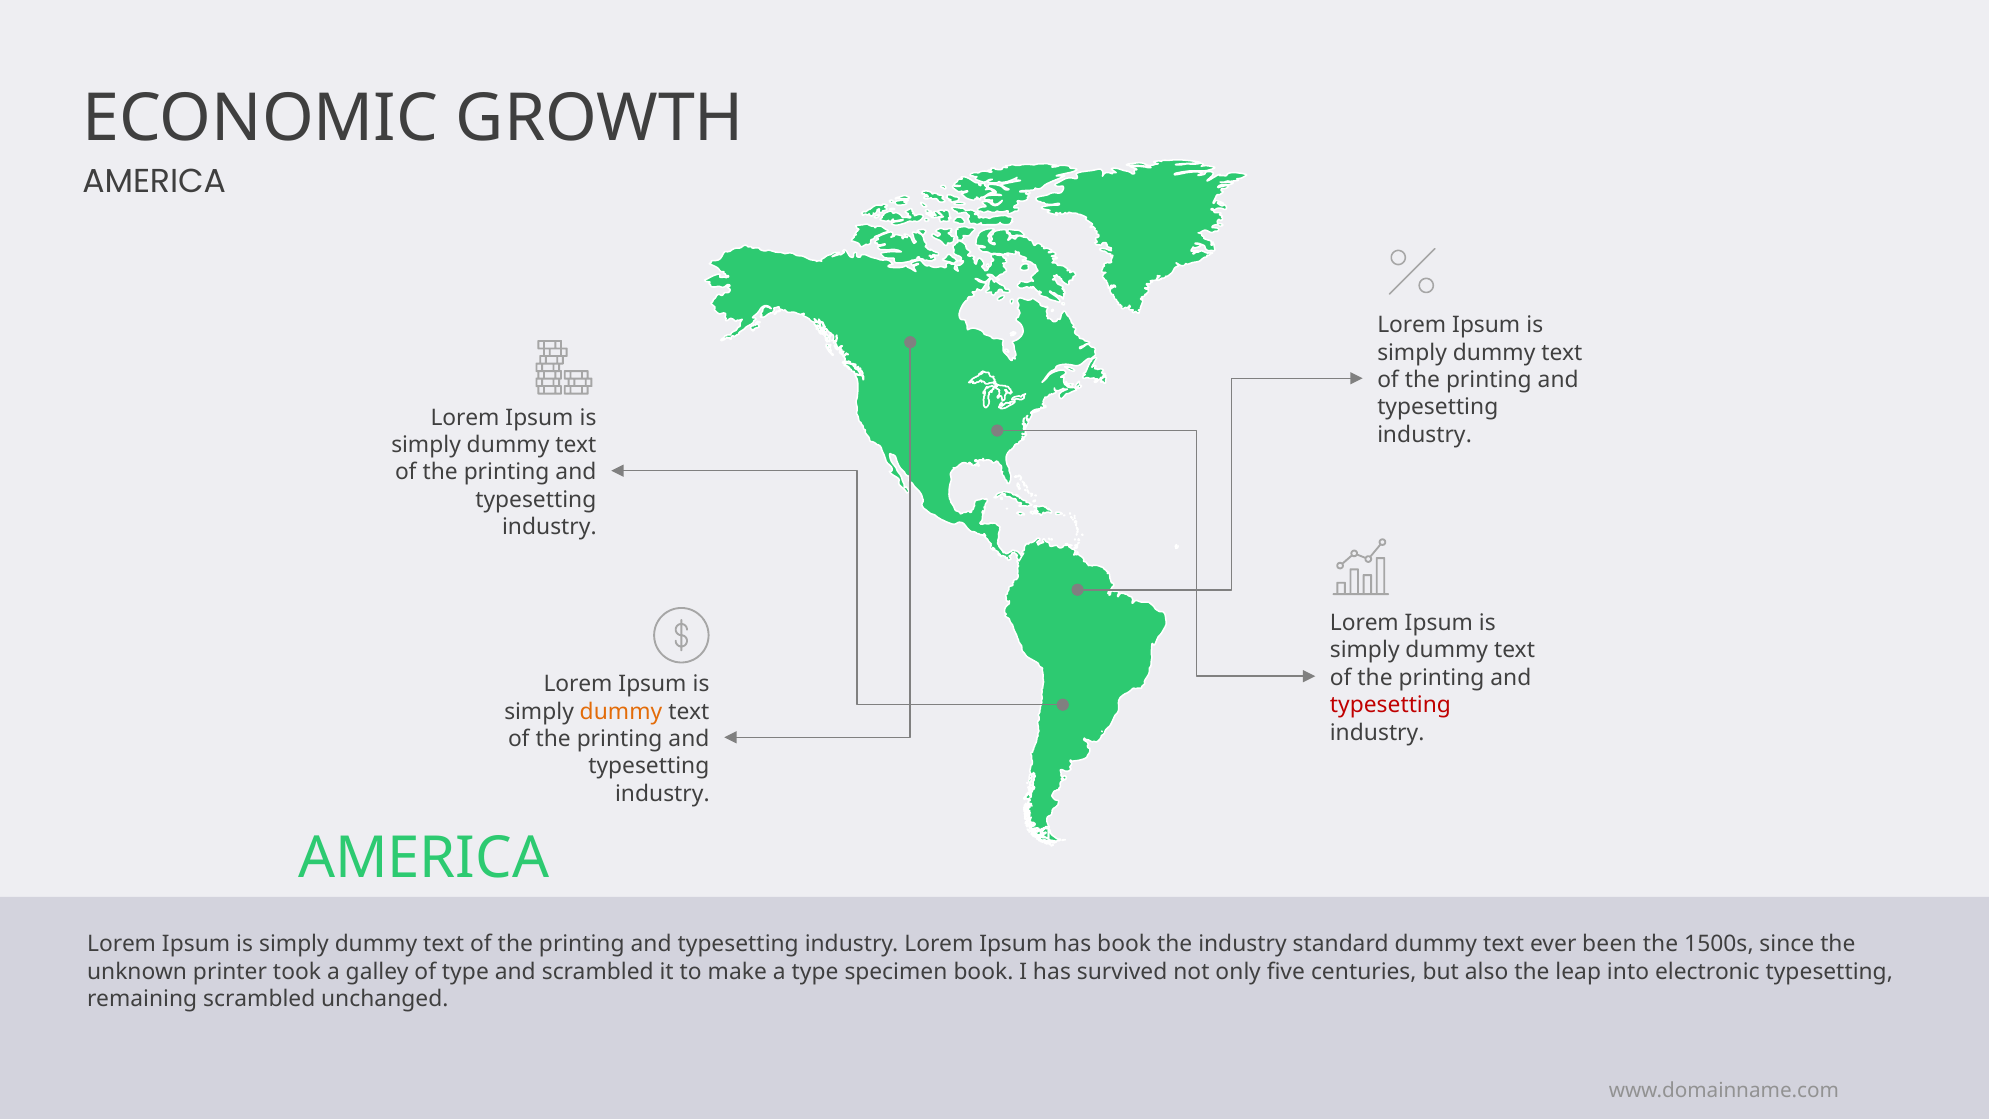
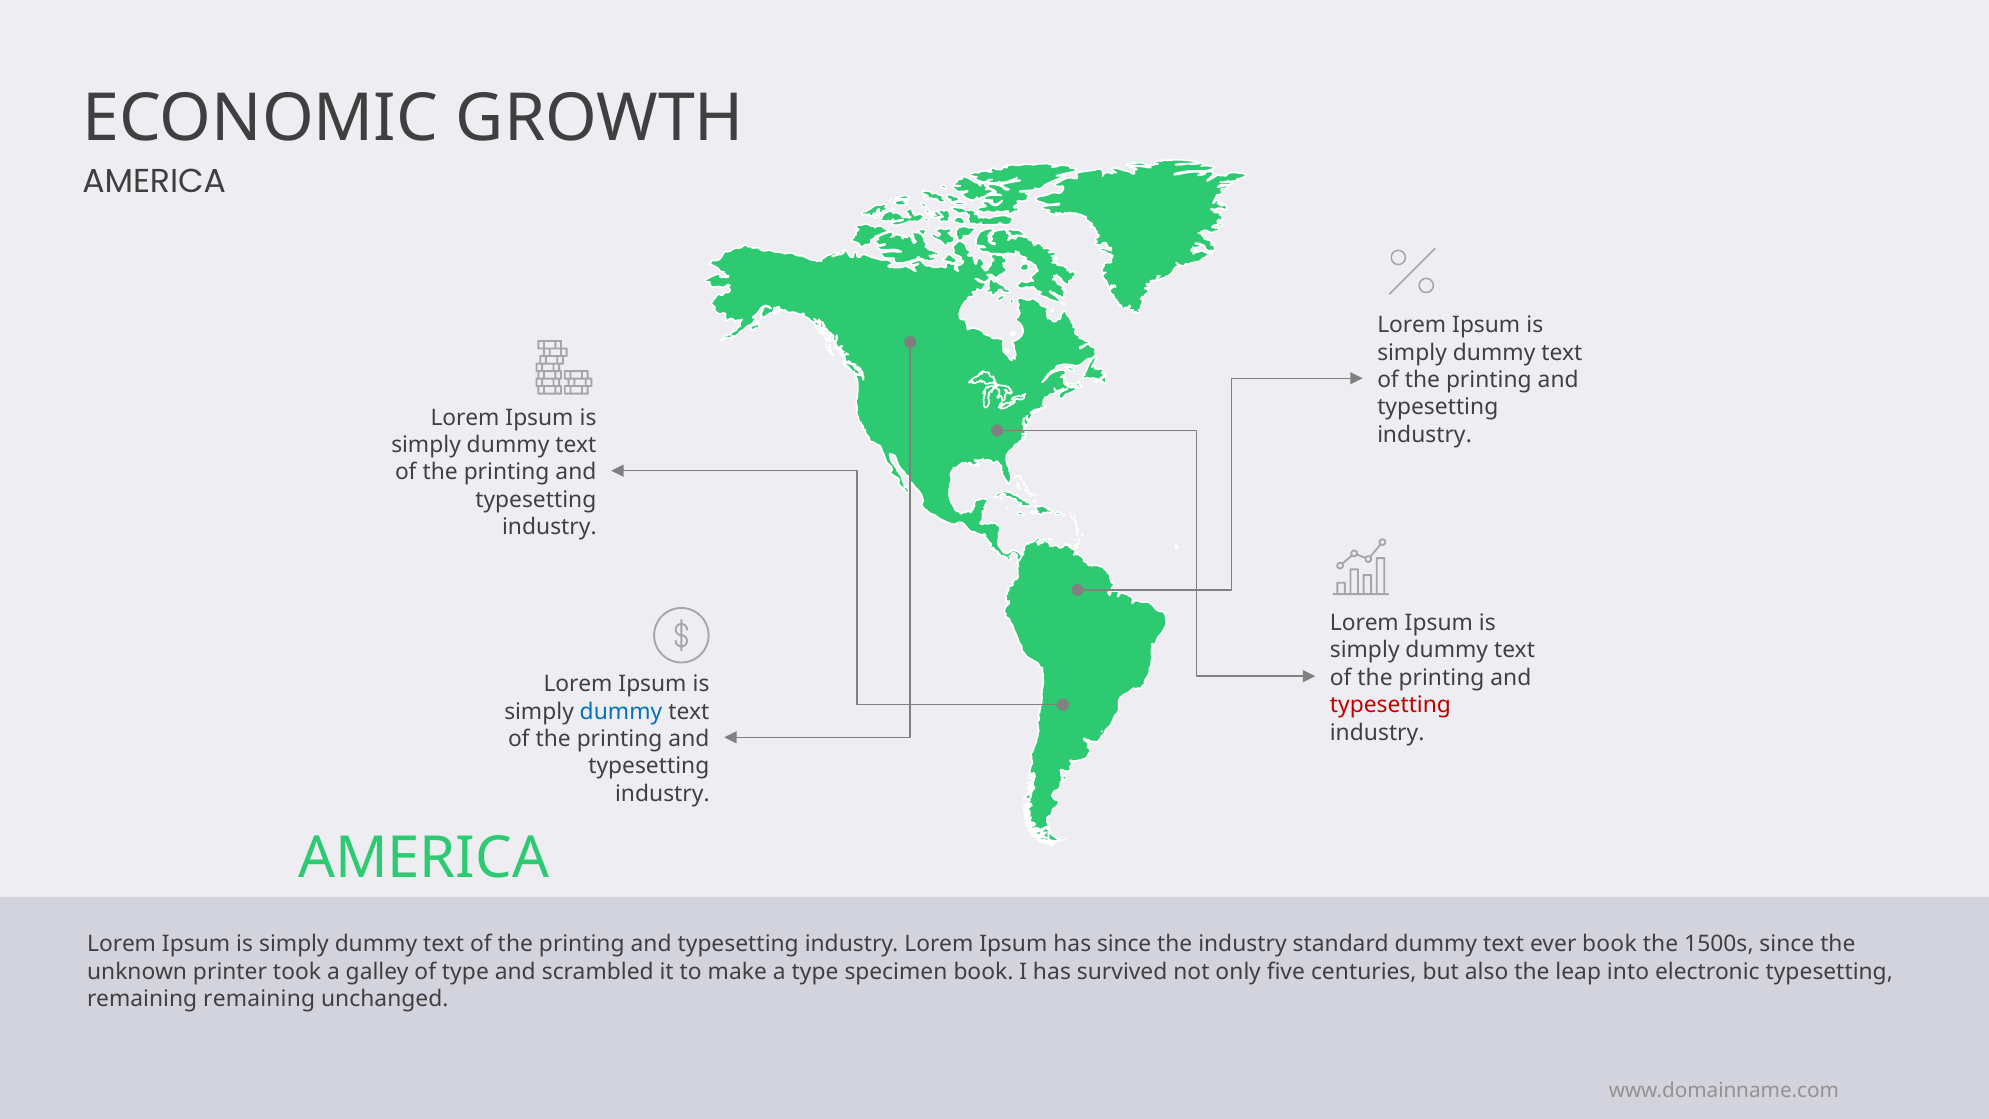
dummy colour: orange -> blue (621, 711)
has book: book -> since (1124, 944)
ever been: been -> book (1609, 944)
remaining scrambled: scrambled -> remaining (259, 999)
